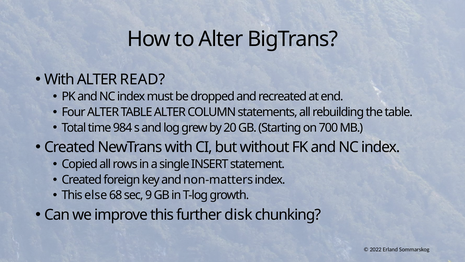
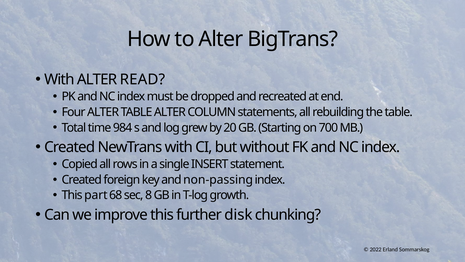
non-matters: non-matters -> non-passing (218, 180)
else: else -> part (96, 195)
9: 9 -> 8 (149, 195)
